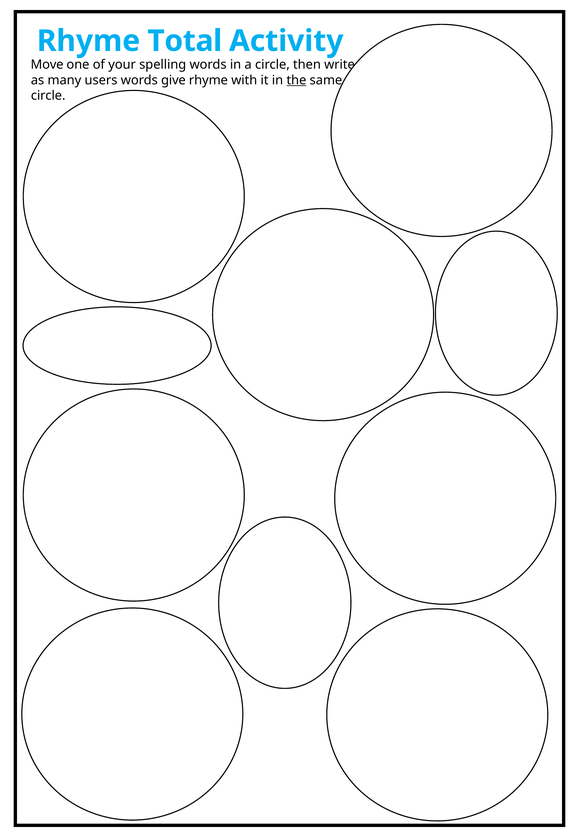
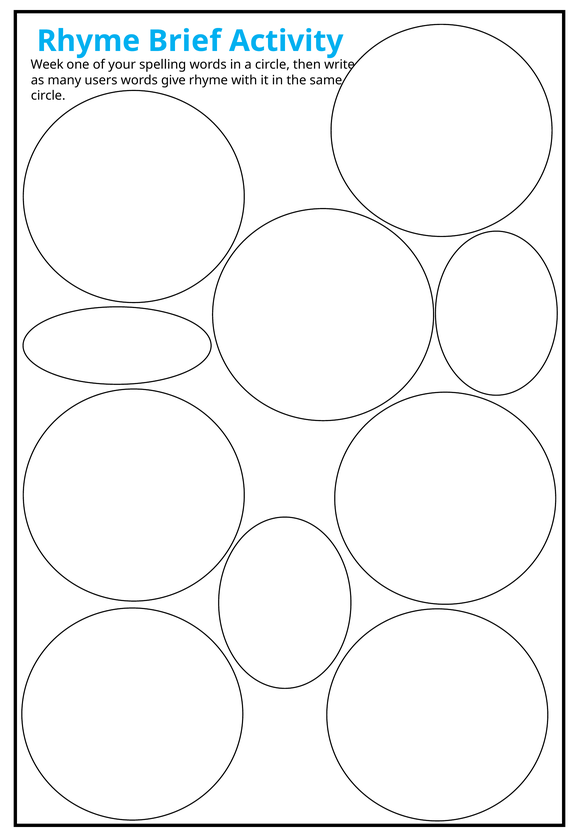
Total: Total -> Brief (184, 41)
Move: Move -> Week (47, 65)
the underline: present -> none (296, 80)
